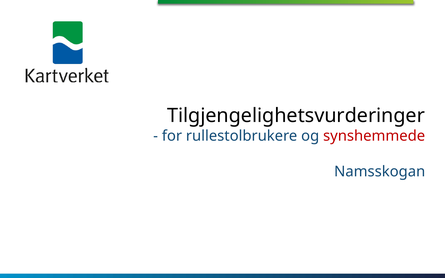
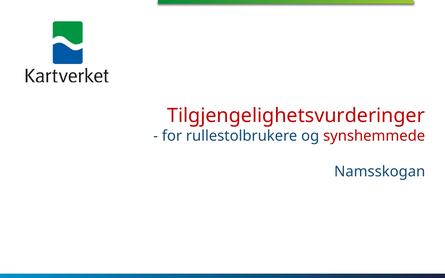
Tilgjengelighetsvurderinger colour: black -> red (296, 116)
